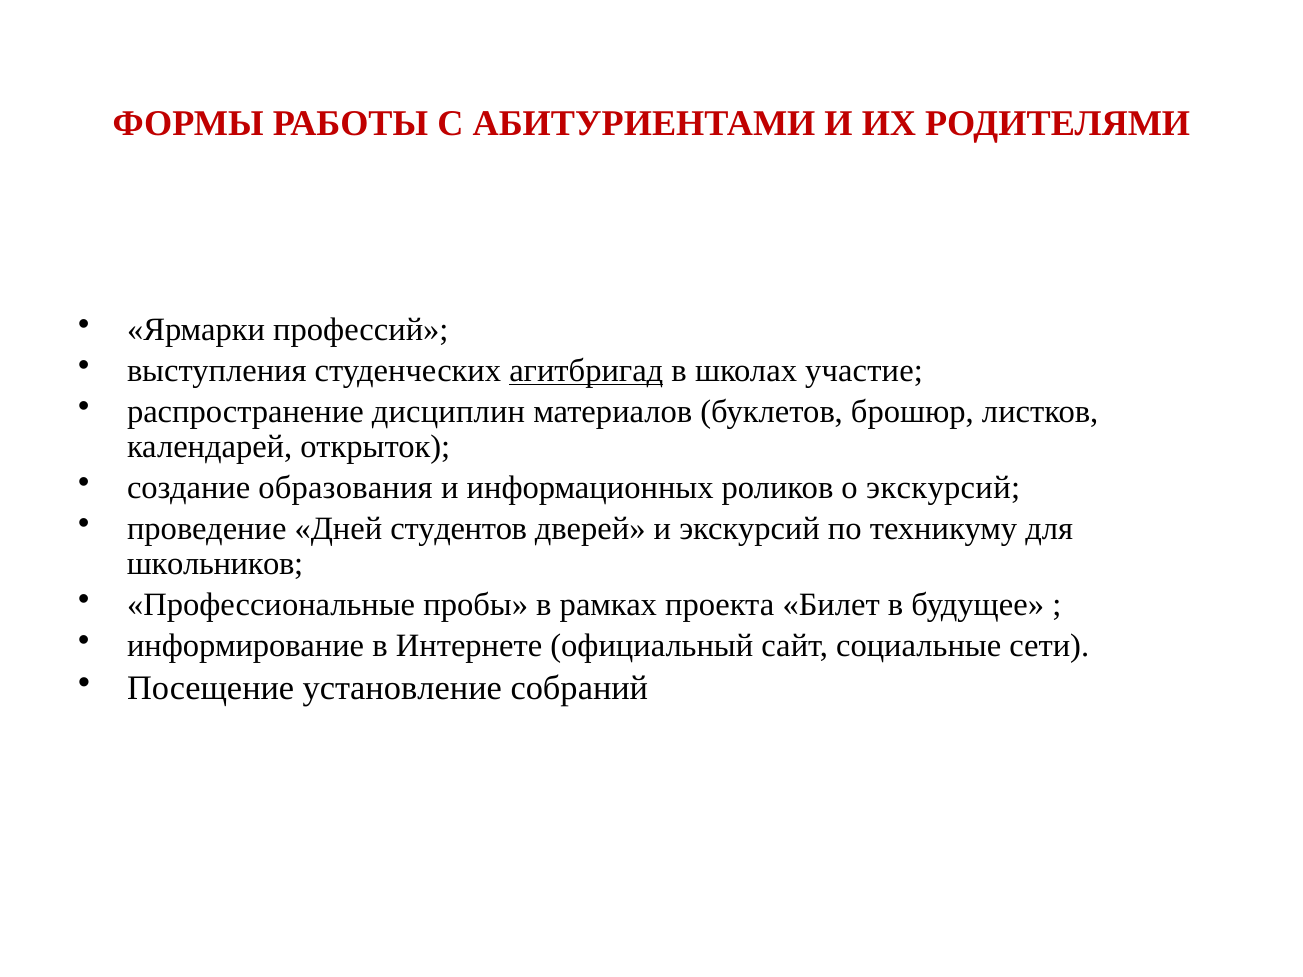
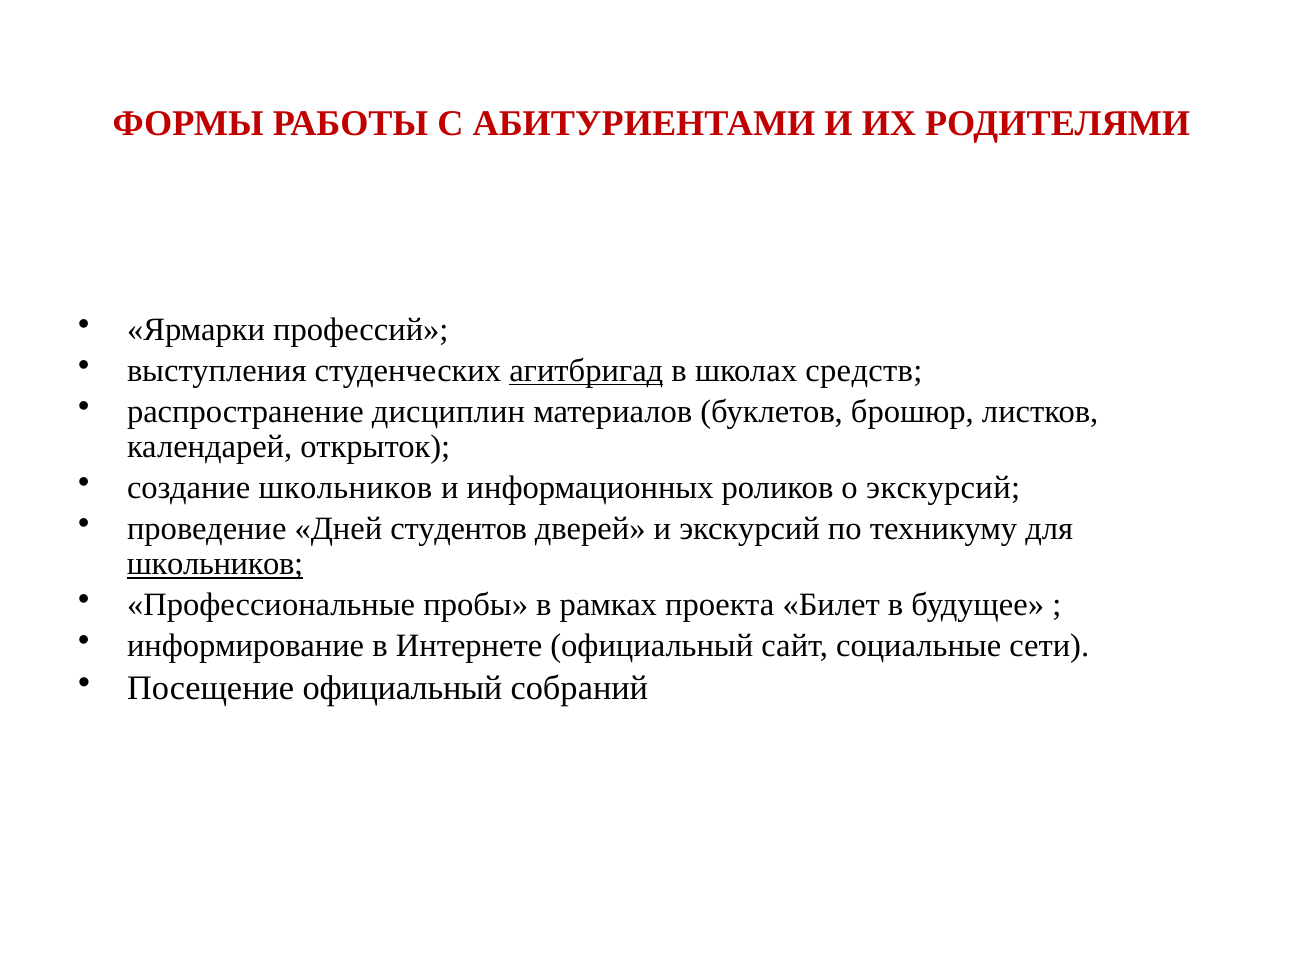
участие: участие -> средств (864, 371)
создание образования: образования -> школьников (345, 488)
школьников underline: none -> present (215, 564)
Посещение установление: установление -> официальный (402, 689)
